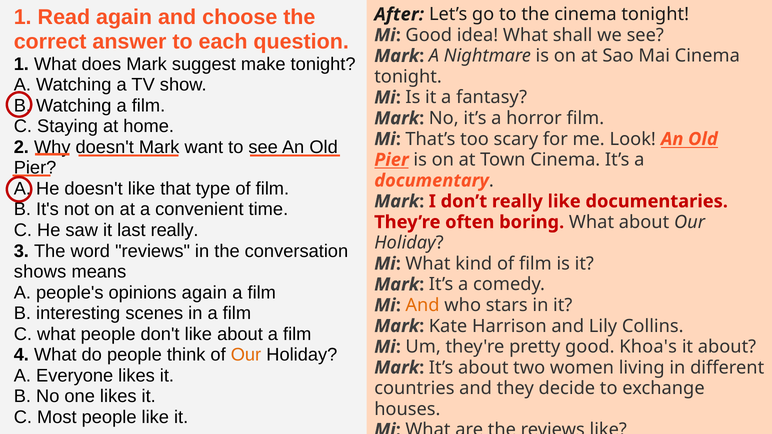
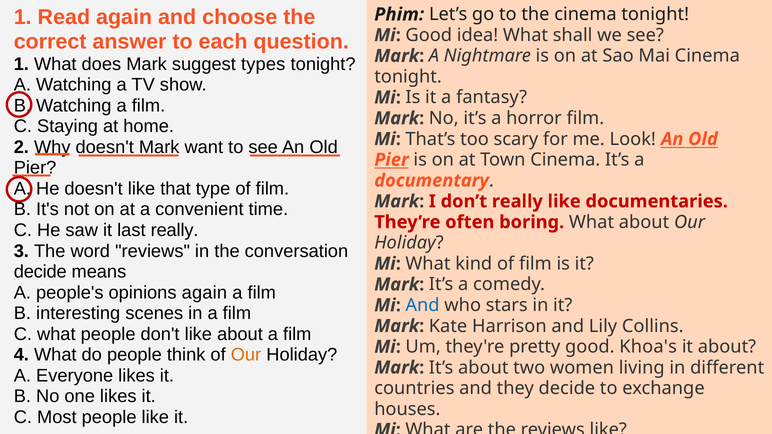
After: After -> Phim (399, 14)
make: make -> types (263, 64)
shows: shows -> decide (40, 272)
And colour: orange -> blue (422, 305)
